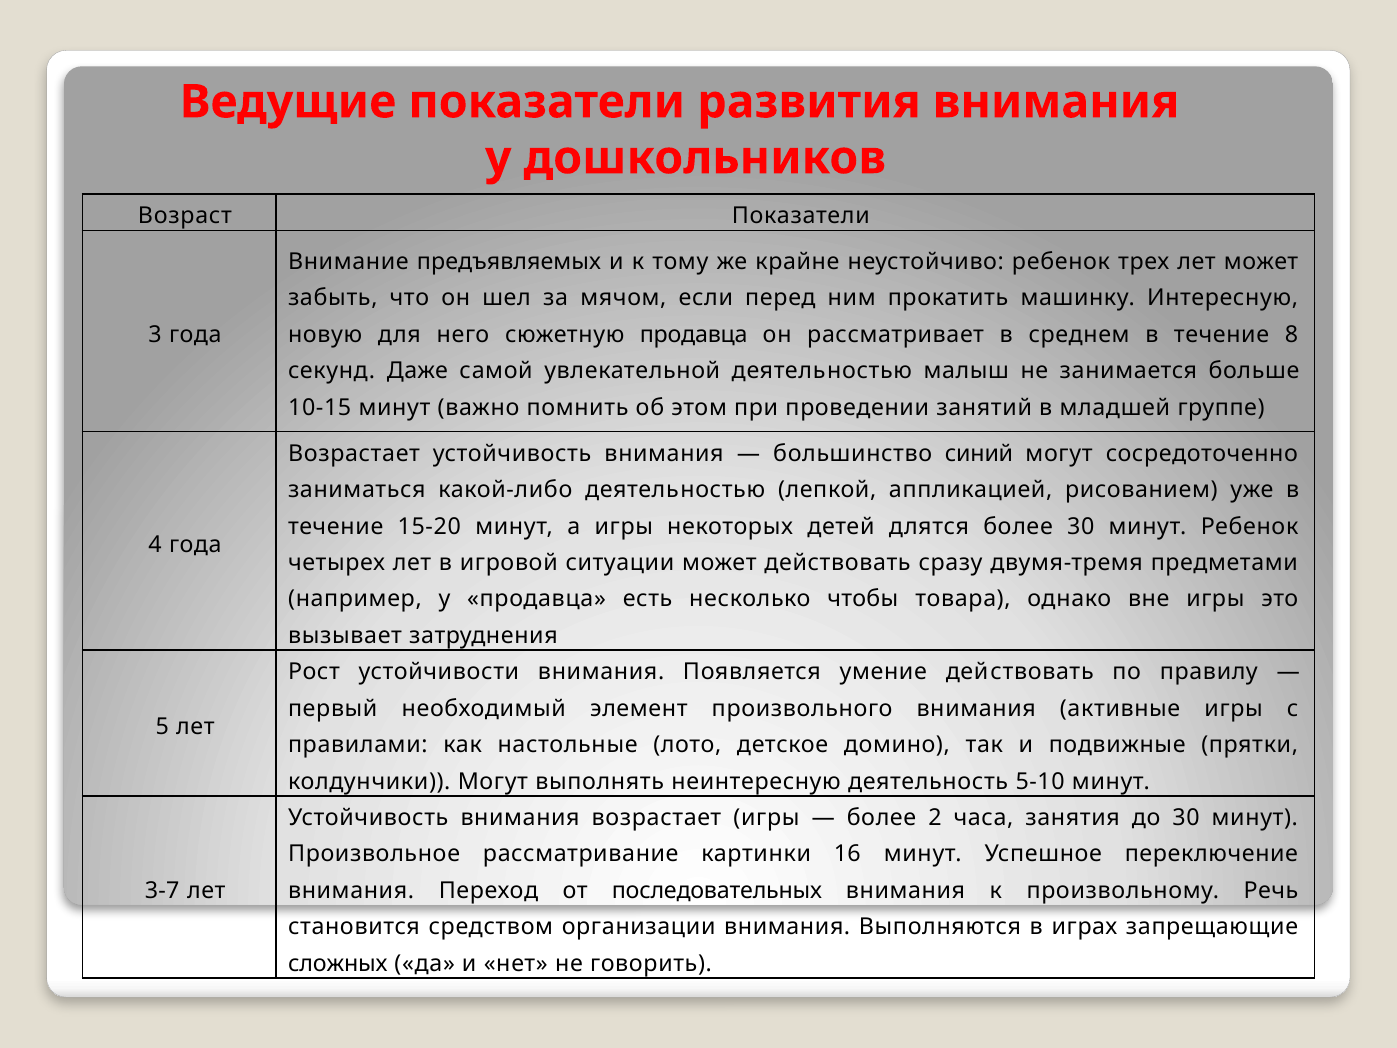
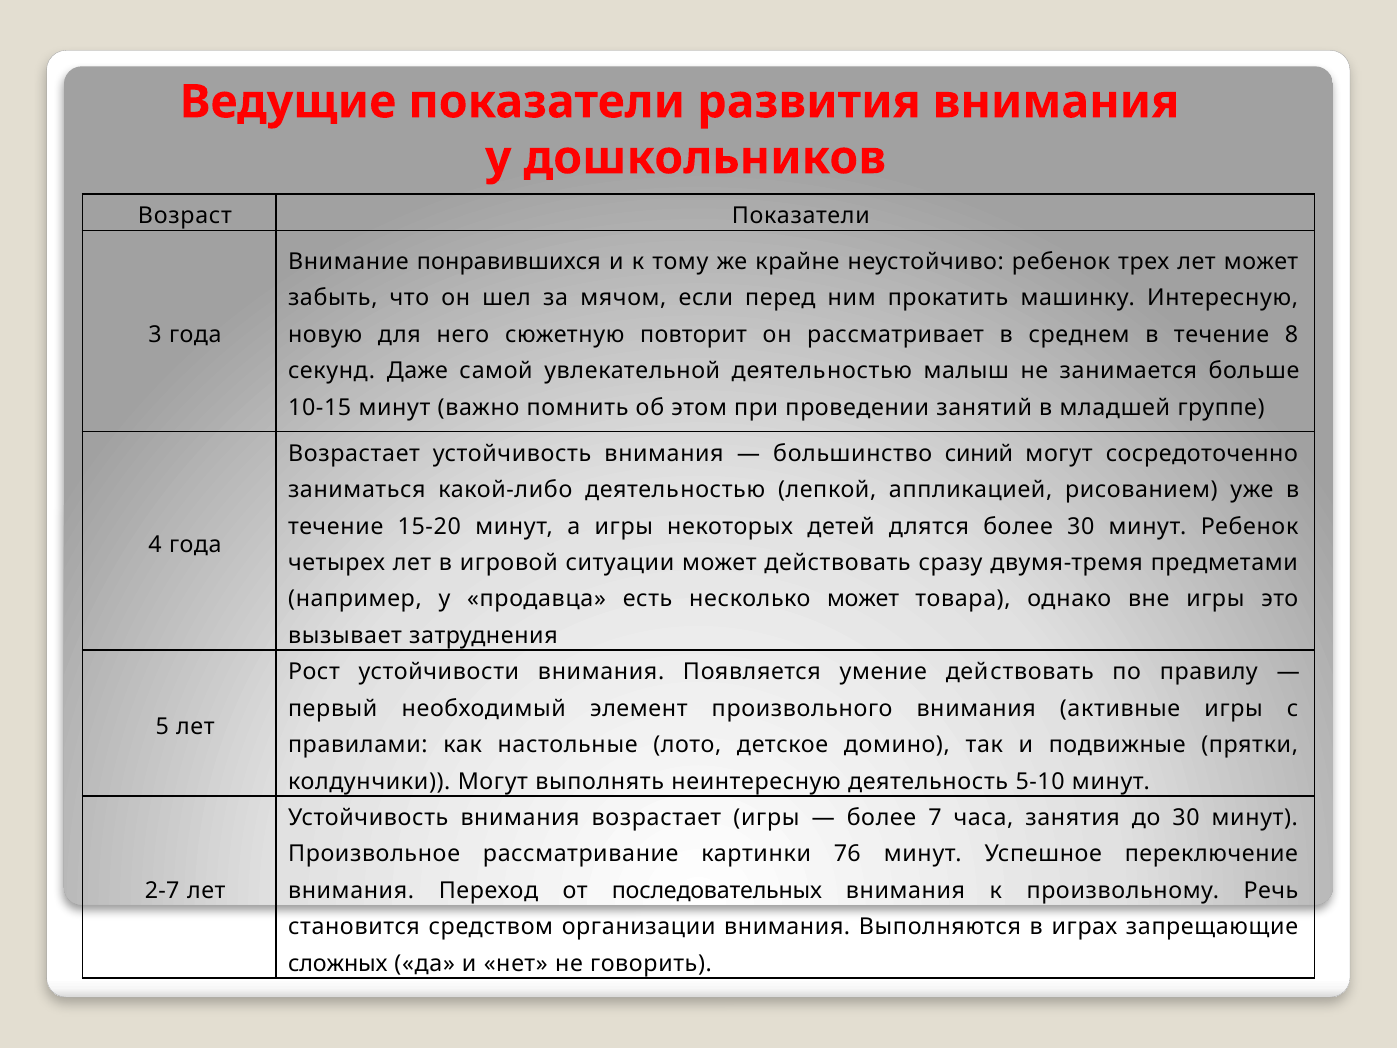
предъявляемых: предъявляемых -> понравившихся (509, 262)
сюжетную продавца: продавца -> повторит (694, 335)
несколько чтобы: чтобы -> может (863, 599)
2: 2 -> 7 (935, 818)
16: 16 -> 76 (847, 854)
3-7: 3-7 -> 2-7 (162, 890)
